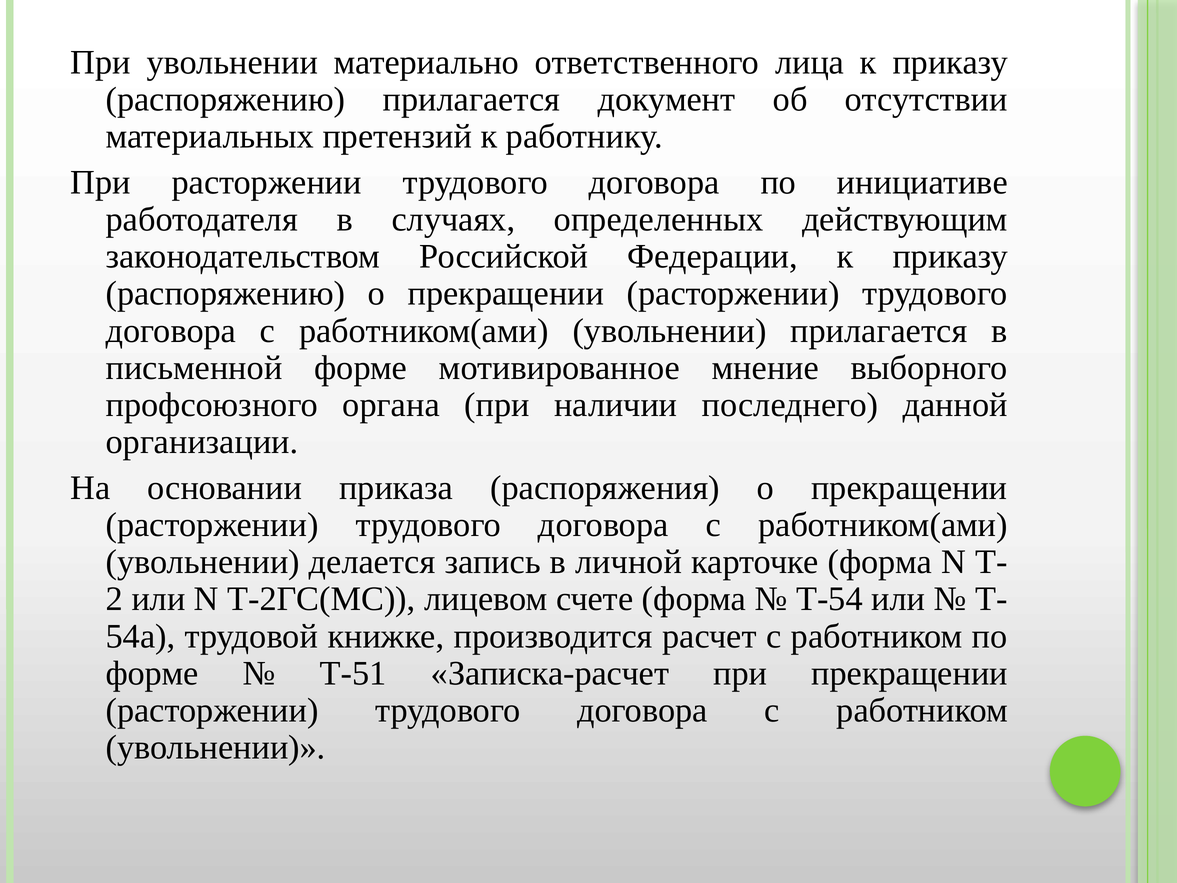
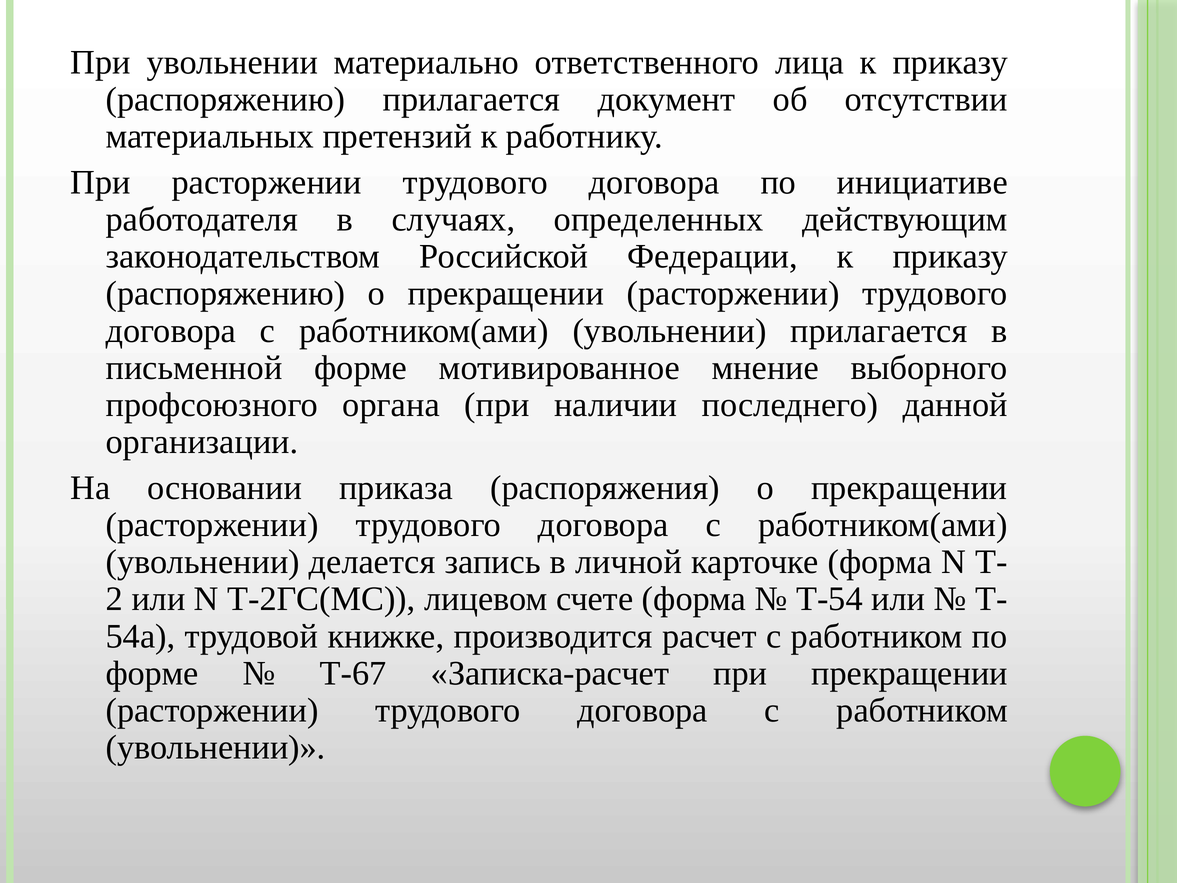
Т-51: Т-51 -> Т-67 (353, 673)
